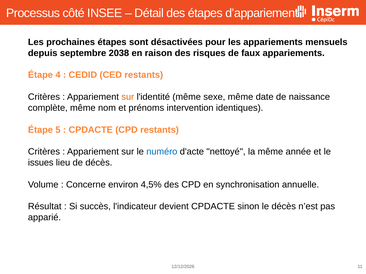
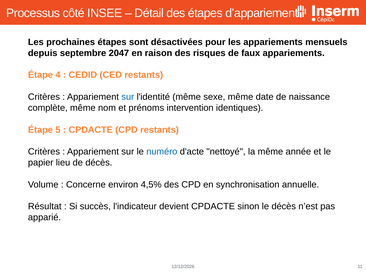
2038: 2038 -> 2047 (119, 53)
sur colour: orange -> blue (128, 97)
issues: issues -> papier (41, 163)
